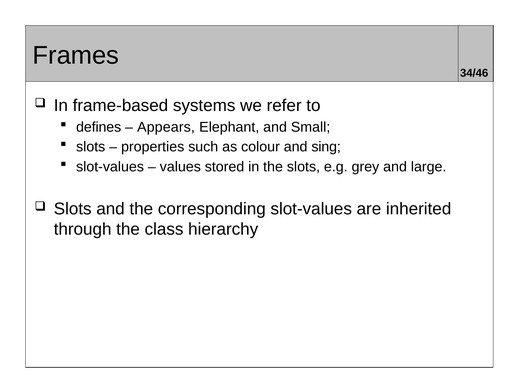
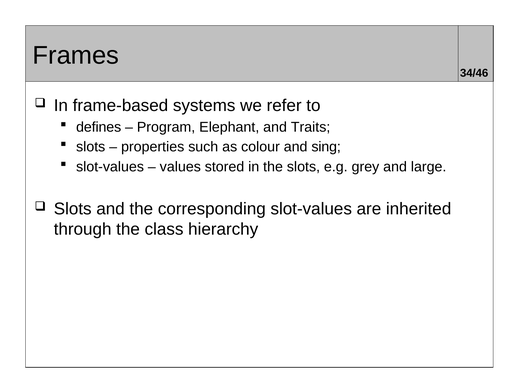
Appears: Appears -> Program (166, 127)
Small: Small -> Traits (311, 127)
